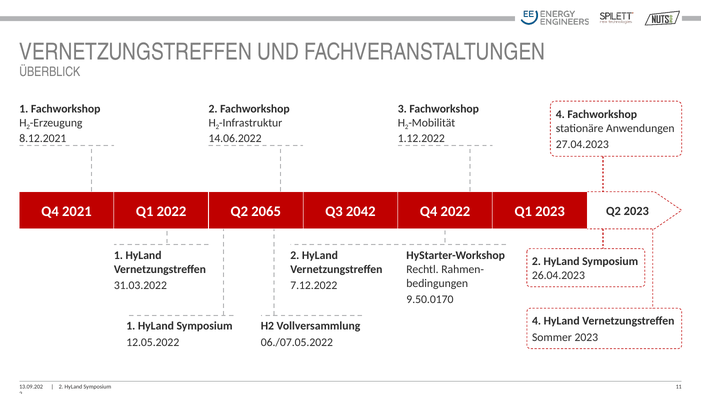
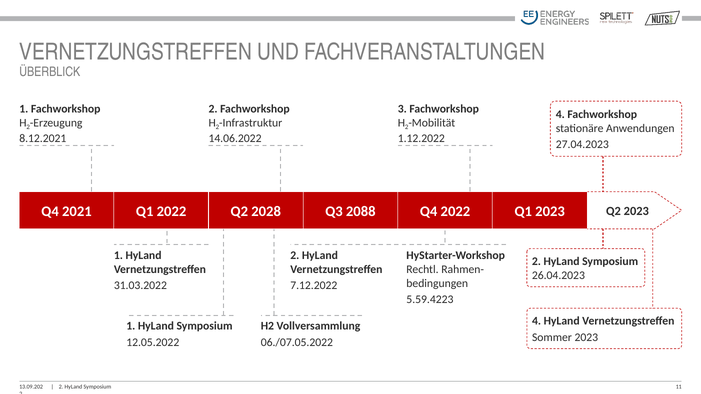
2065: 2065 -> 2028 (266, 211)
2042: 2042 -> 2088 (361, 211)
9.50.0170: 9.50.0170 -> 5.59.4223 (430, 300)
